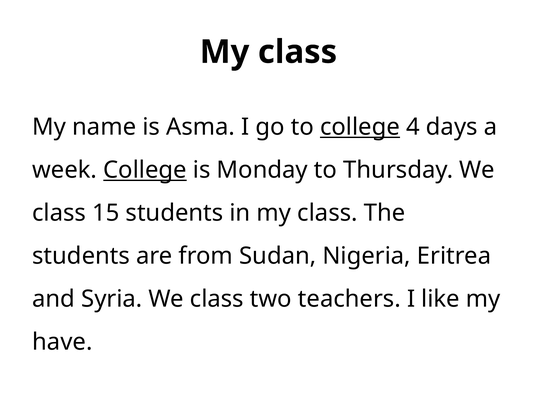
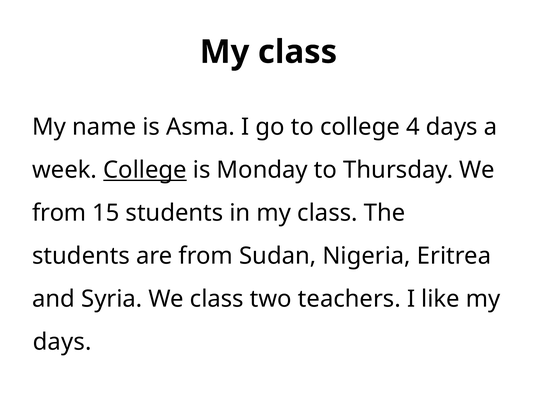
college underline: present -> none (360, 127)
class: class -> from (59, 213)
have: have -> days (62, 342)
